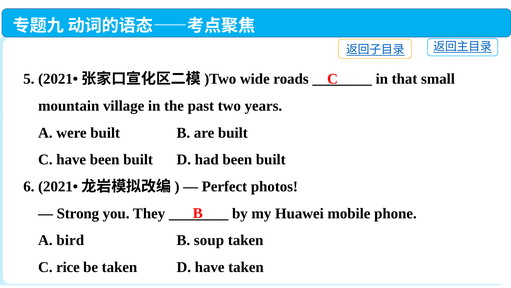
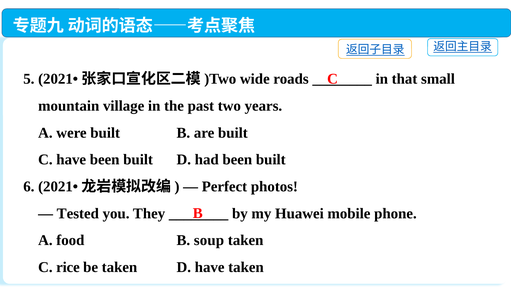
Strong: Strong -> Tested (78, 213)
bird: bird -> food (70, 240)
